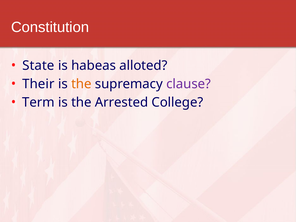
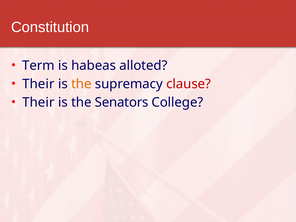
State: State -> Term (38, 66)
clause colour: purple -> red (189, 84)
Term: Term -> Their (38, 102)
Arrested: Arrested -> Senators (122, 102)
